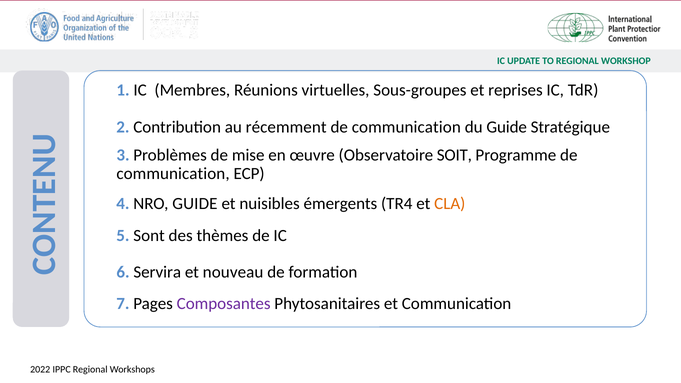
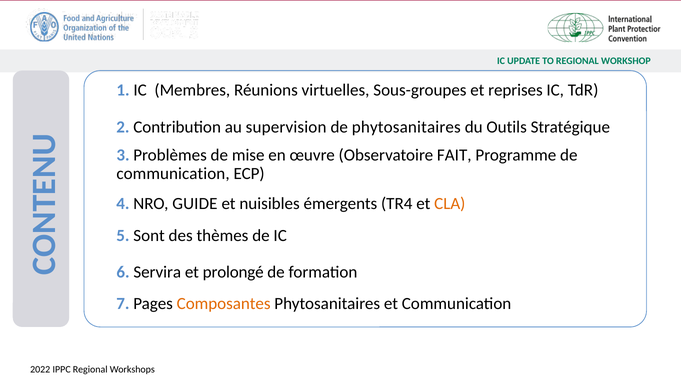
récemment: récemment -> supervision (286, 127)
communication: communication -> phytosanitaires (406, 127)
du Guide: Guide -> Outils (507, 127)
SOIT: SOIT -> FAIT (454, 155)
nouveau: nouveau -> prolongé (233, 272)
Composantes colour: purple -> orange (224, 304)
